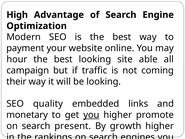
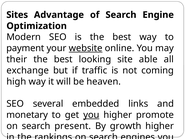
High: High -> Sites (17, 15)
website underline: none -> present (86, 48)
hour: hour -> their (17, 59)
campaign: campaign -> exchange (28, 70)
their: their -> high (16, 81)
be looking: looking -> heaven (104, 81)
quality: quality -> several (48, 104)
